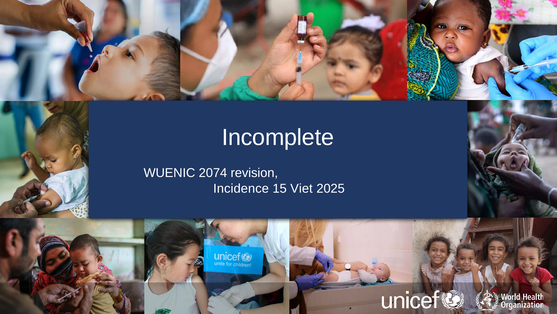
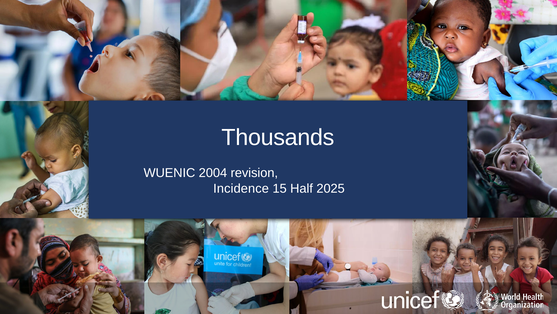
Incomplete: Incomplete -> Thousands (278, 137)
2074: 2074 -> 2004 (213, 173)
Viet: Viet -> Half (302, 188)
